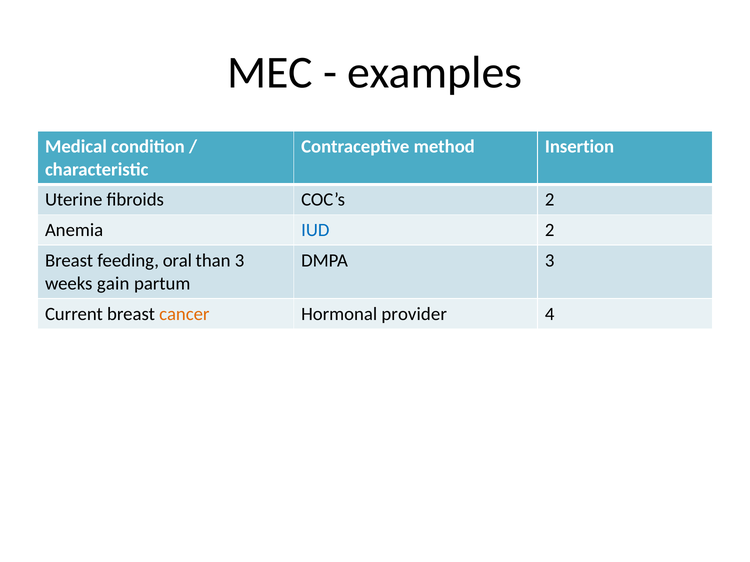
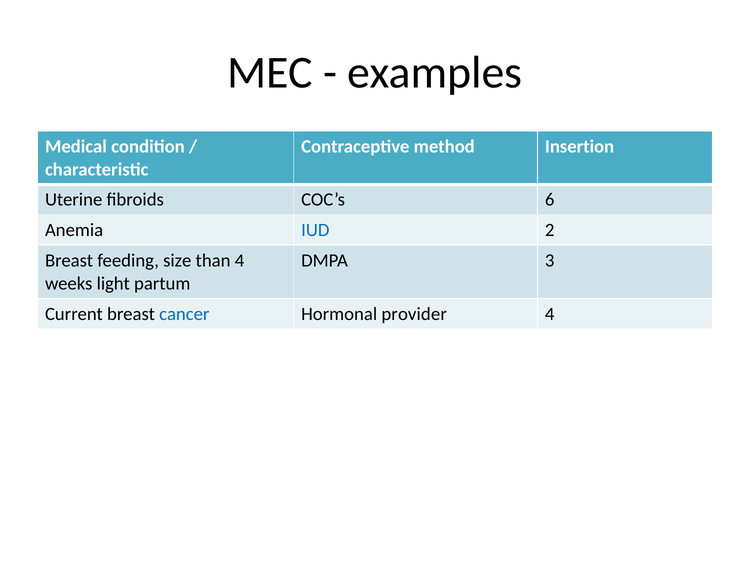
COC’s 2: 2 -> 6 (550, 200)
oral: oral -> size (177, 261)
than 3: 3 -> 4 (240, 261)
gain: gain -> light (113, 284)
cancer colour: orange -> blue (184, 314)
